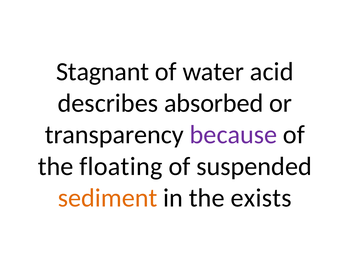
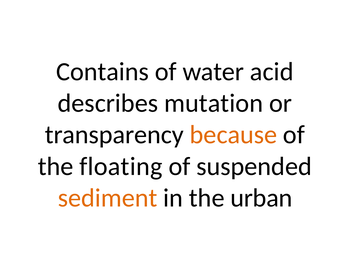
Stagnant: Stagnant -> Contains (103, 72)
absorbed: absorbed -> mutation (214, 103)
because colour: purple -> orange (233, 135)
exists: exists -> urban (261, 198)
